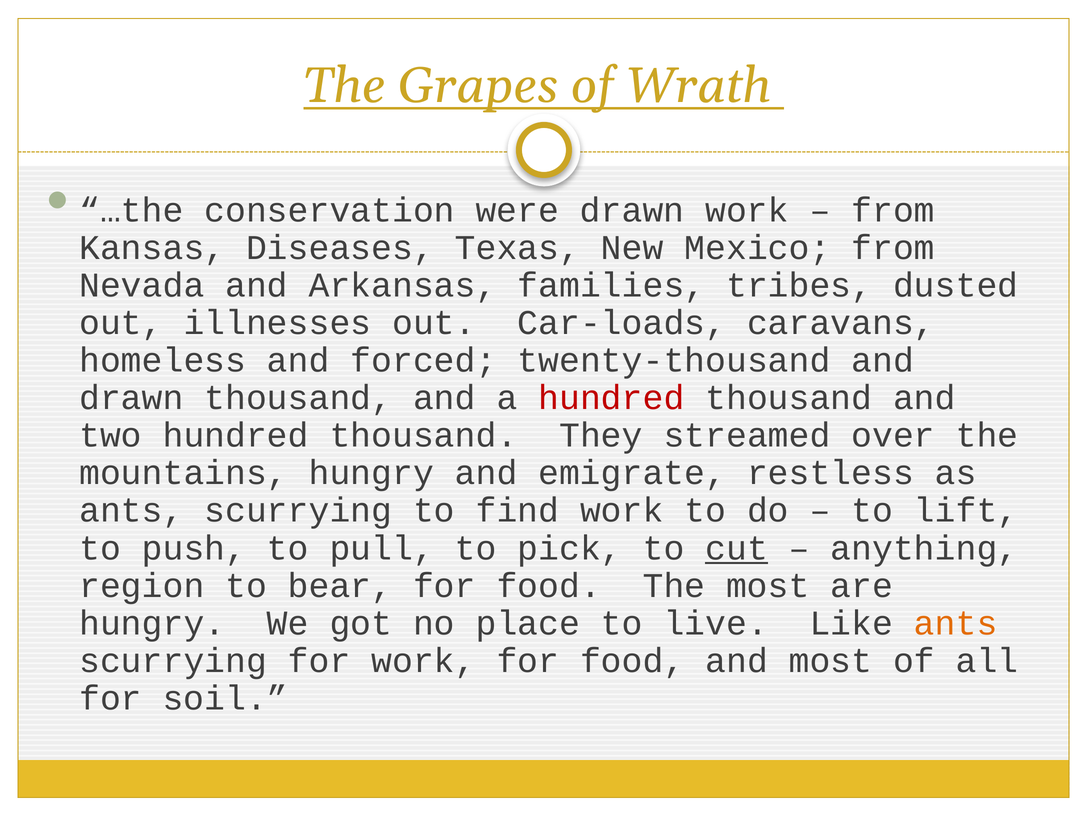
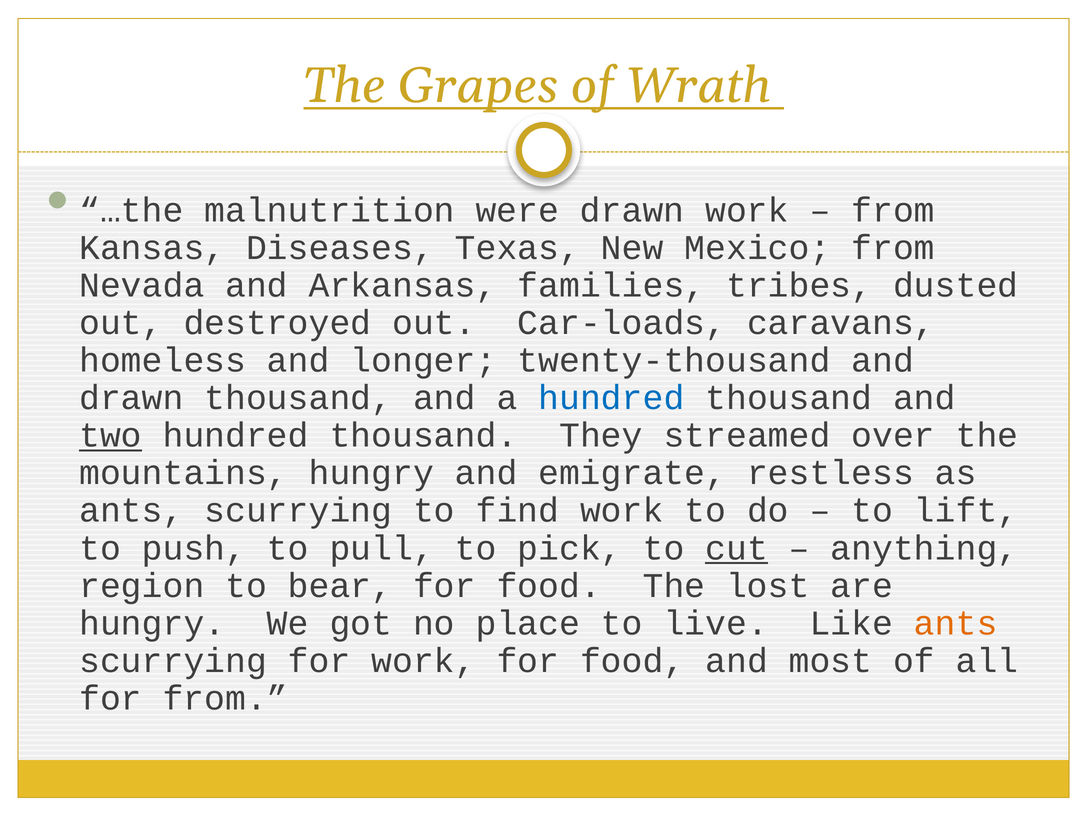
conservation: conservation -> malnutrition (330, 210)
illnesses: illnesses -> destroyed (277, 323)
forced: forced -> longer (423, 360)
hundred colour: red -> blue (611, 398)
two underline: none -> present (111, 435)
The most: most -> lost (768, 586)
for soil: soil -> from (225, 698)
